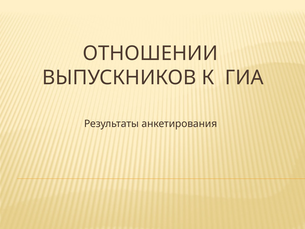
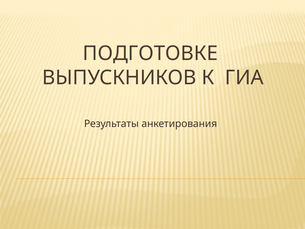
ОТНОШЕНИИ: ОТНОШЕНИИ -> ПОДГОТОВКЕ (150, 53)
